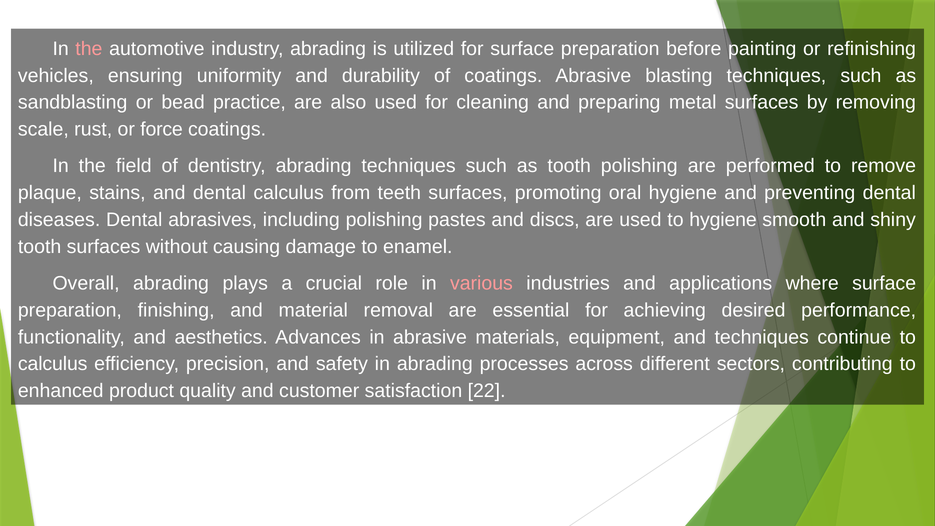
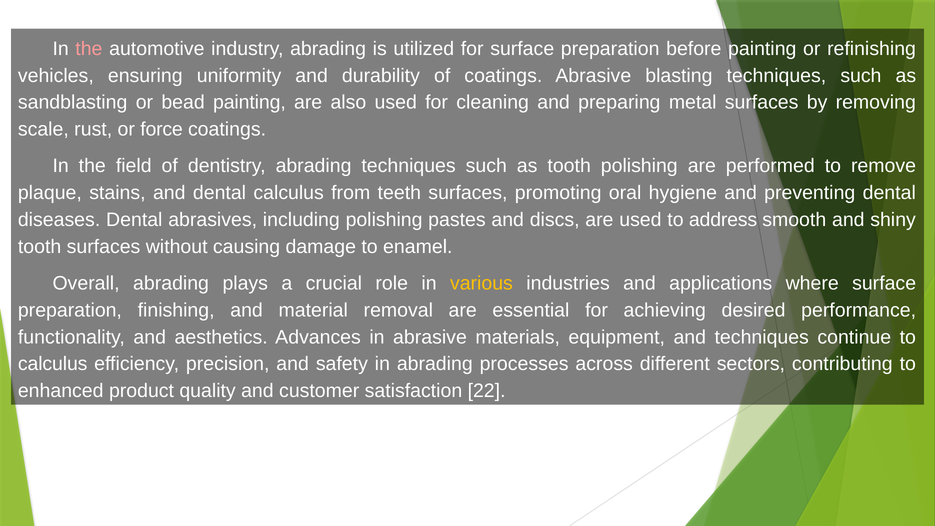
bead practice: practice -> painting (249, 102)
to hygiene: hygiene -> address (723, 220)
various colour: pink -> yellow (481, 283)
